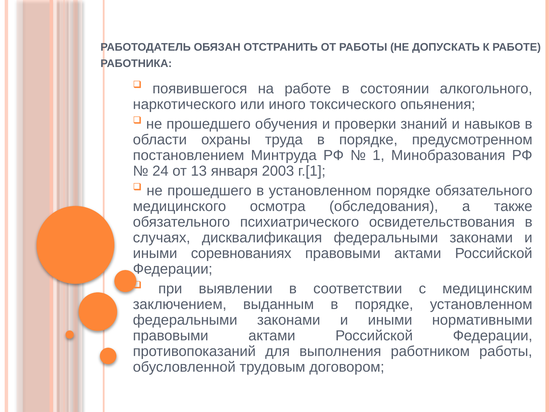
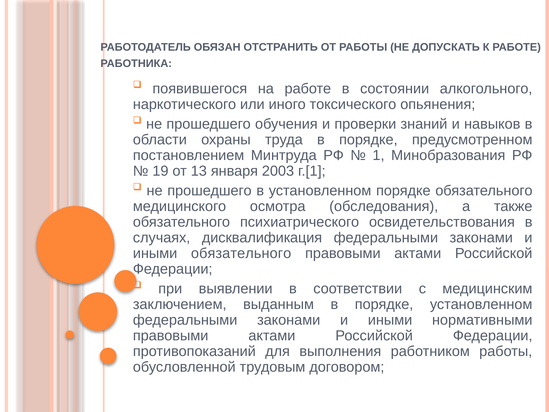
24: 24 -> 19 (160, 171)
иными соревнованиях: соревнованиях -> обязательного (241, 253)
